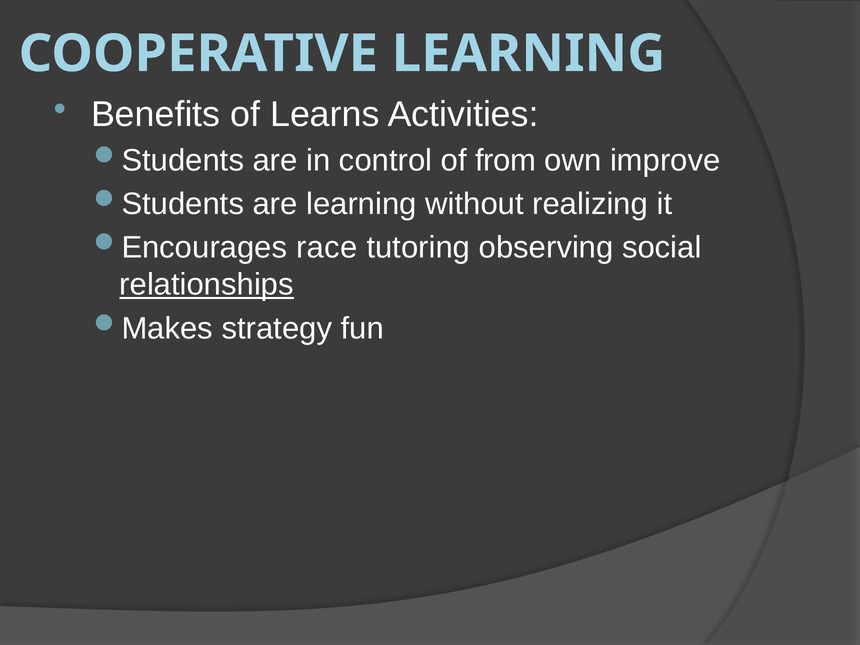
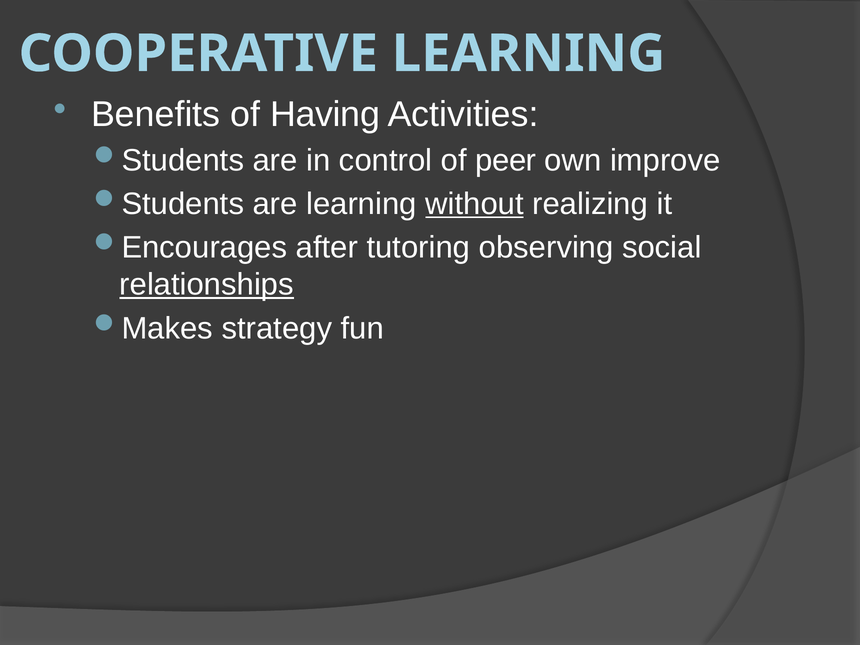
Learns: Learns -> Having (325, 114)
from: from -> peer (506, 160)
without underline: none -> present (475, 204)
race: race -> after (327, 247)
